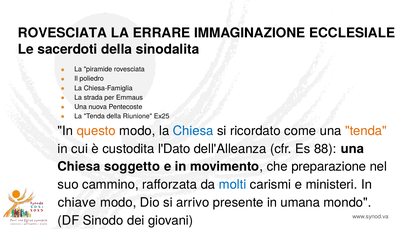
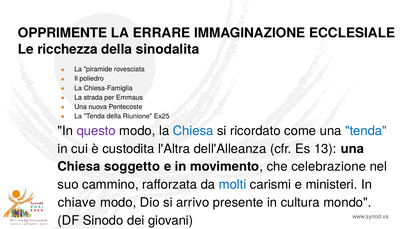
ROVESCIATA: ROVESCIATA -> OPPRIMENTE (63, 33)
sacerdoti: sacerdoti -> ricchezza (68, 49)
questo colour: orange -> purple (96, 131)
tenda colour: orange -> blue (366, 131)
l'Dato: l'Dato -> l'Altra (174, 149)
88: 88 -> 13 (325, 149)
preparazione: preparazione -> celebrazione (329, 167)
umana: umana -> cultura (300, 203)
